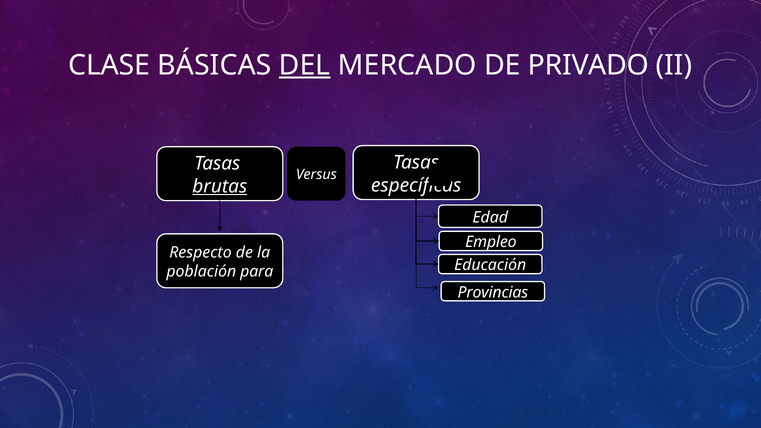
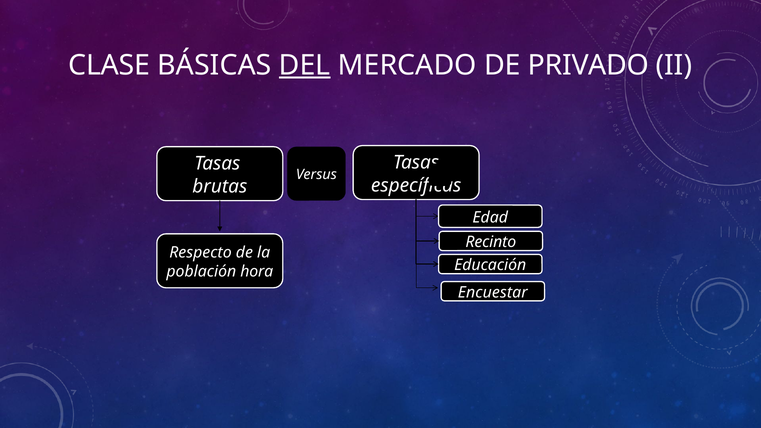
brutas underline: present -> none (220, 186)
Empleo: Empleo -> Recinto (491, 242)
para: para -> hora (257, 271)
Provincias: Provincias -> Encuestar (493, 292)
